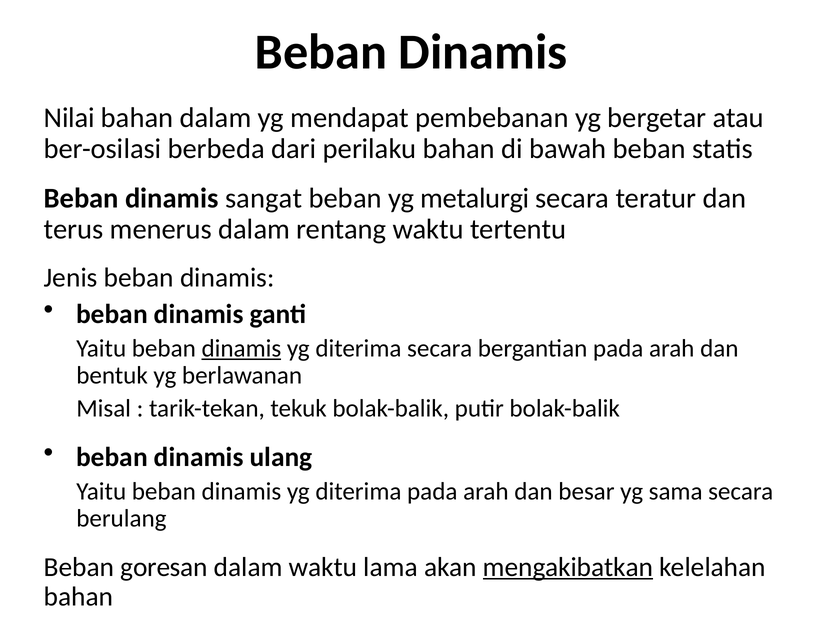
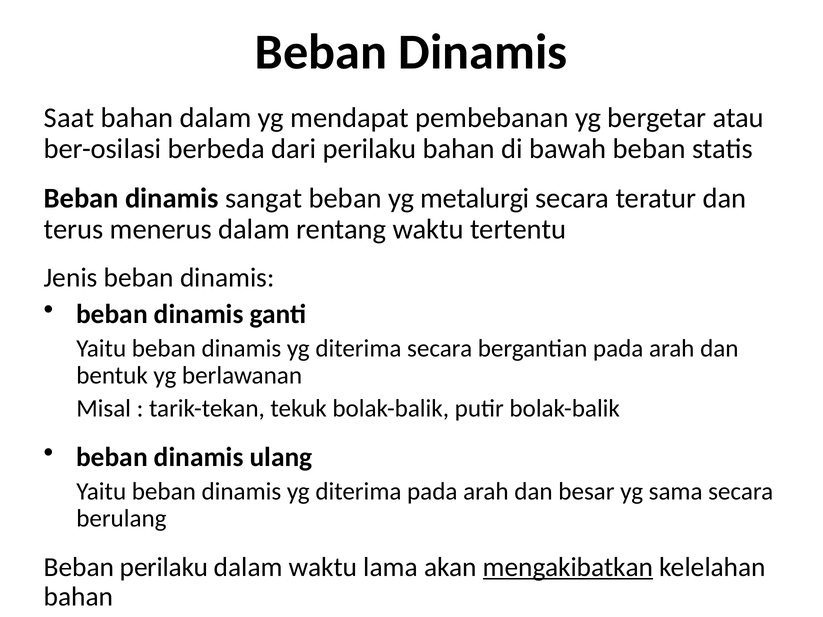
Nilai: Nilai -> Saat (69, 118)
dinamis underline: present -> none (241, 348)
Beban goresan: goresan -> perilaku (164, 567)
